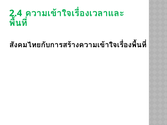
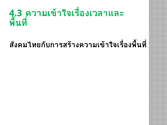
2.4: 2.4 -> 4.3 (16, 13)
